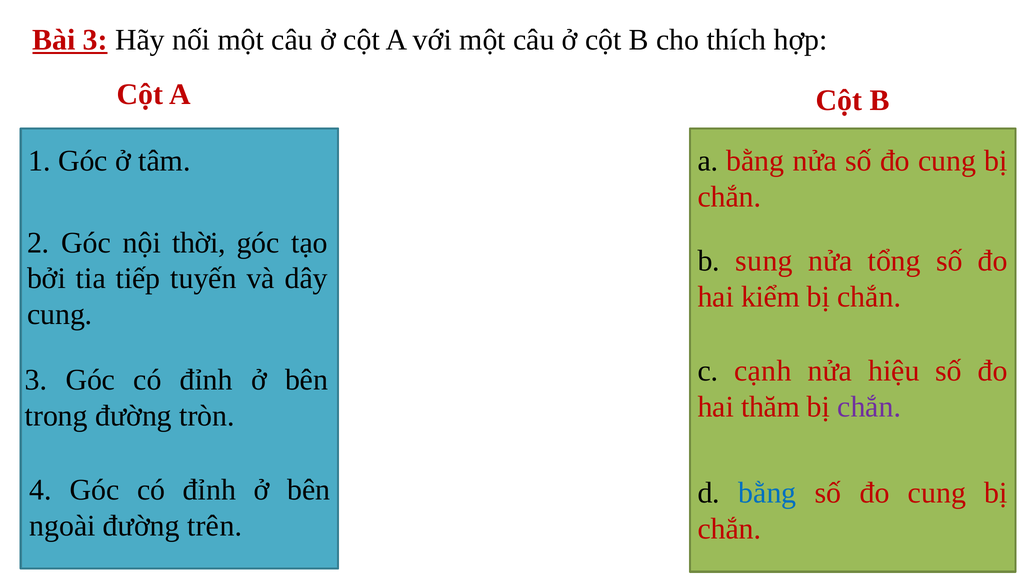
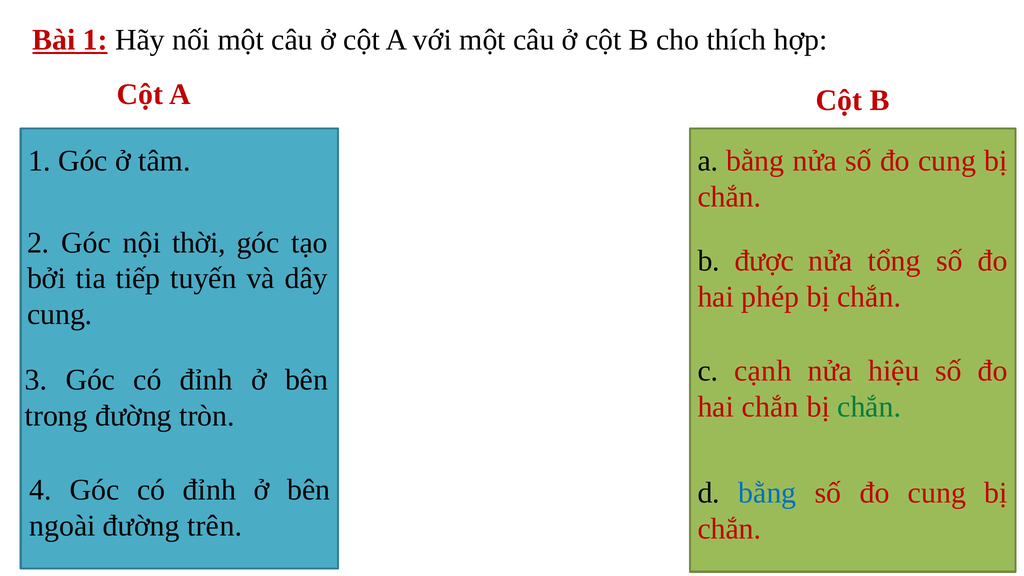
Bài 3: 3 -> 1 (95, 40)
sung: sung -> được (764, 261)
kiểm: kiểm -> phép (770, 297)
hai thăm: thăm -> chắn (770, 407)
chắn colour: purple -> green (869, 407)
